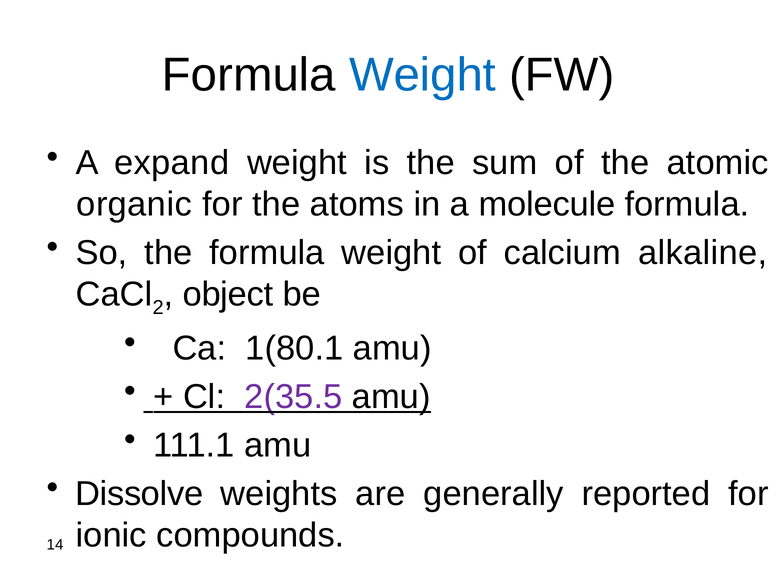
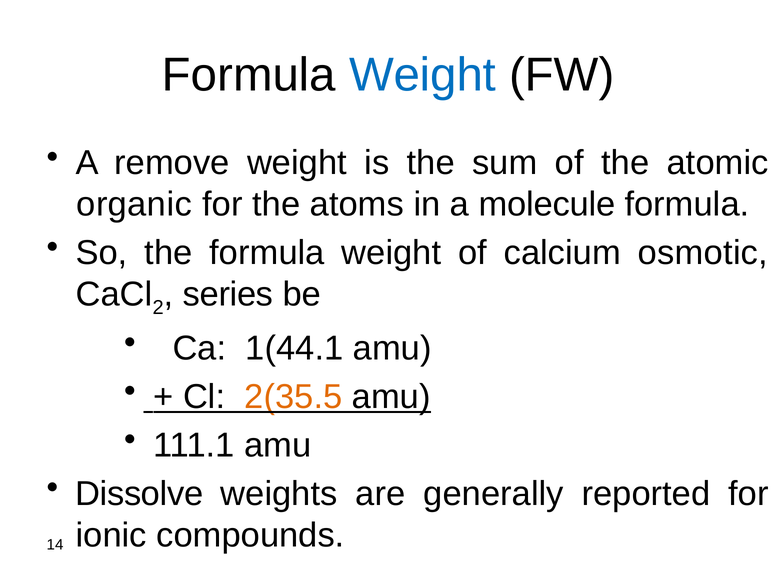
expand: expand -> remove (172, 163)
alkaline: alkaline -> osmotic (703, 253)
object: object -> series (228, 294)
1(80.1: 1(80.1 -> 1(44.1 (294, 348)
2(35.5 colour: purple -> orange (293, 397)
